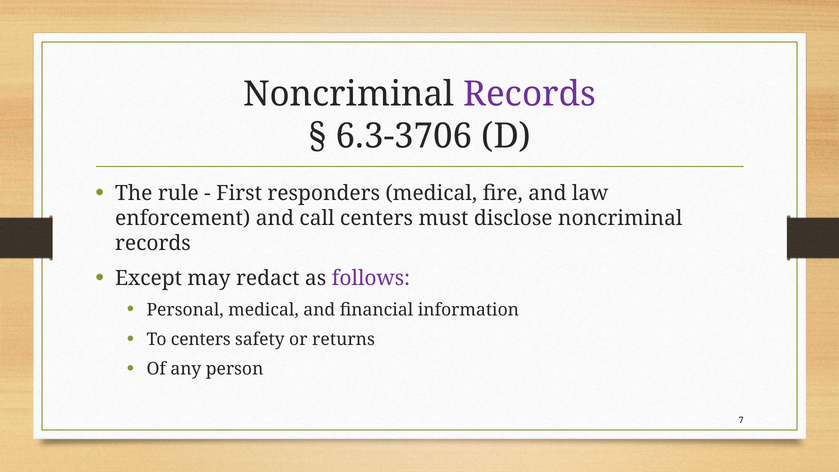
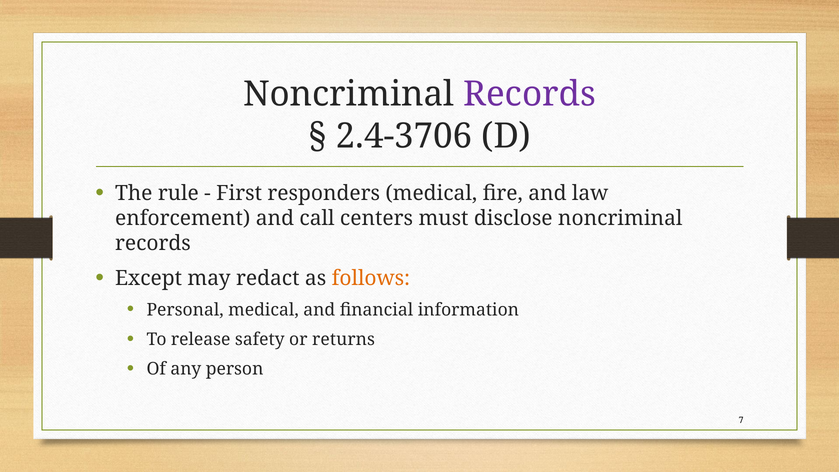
6.3-3706: 6.3-3706 -> 2.4-3706 (404, 136)
follows colour: purple -> orange (371, 278)
To centers: centers -> release (201, 339)
